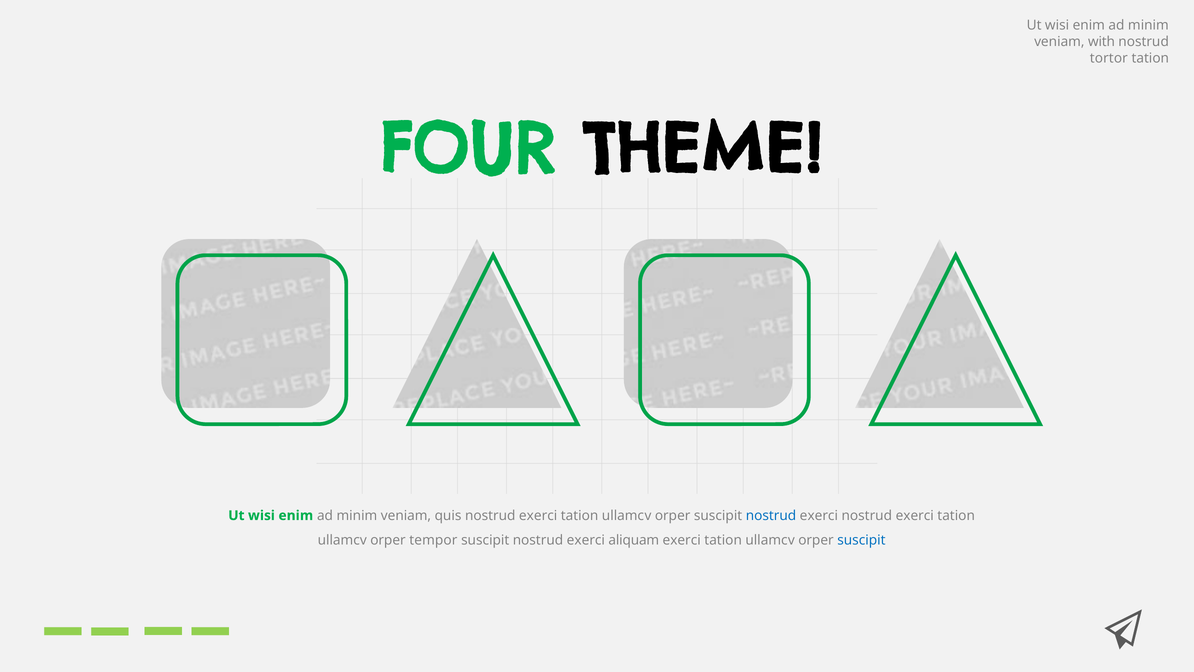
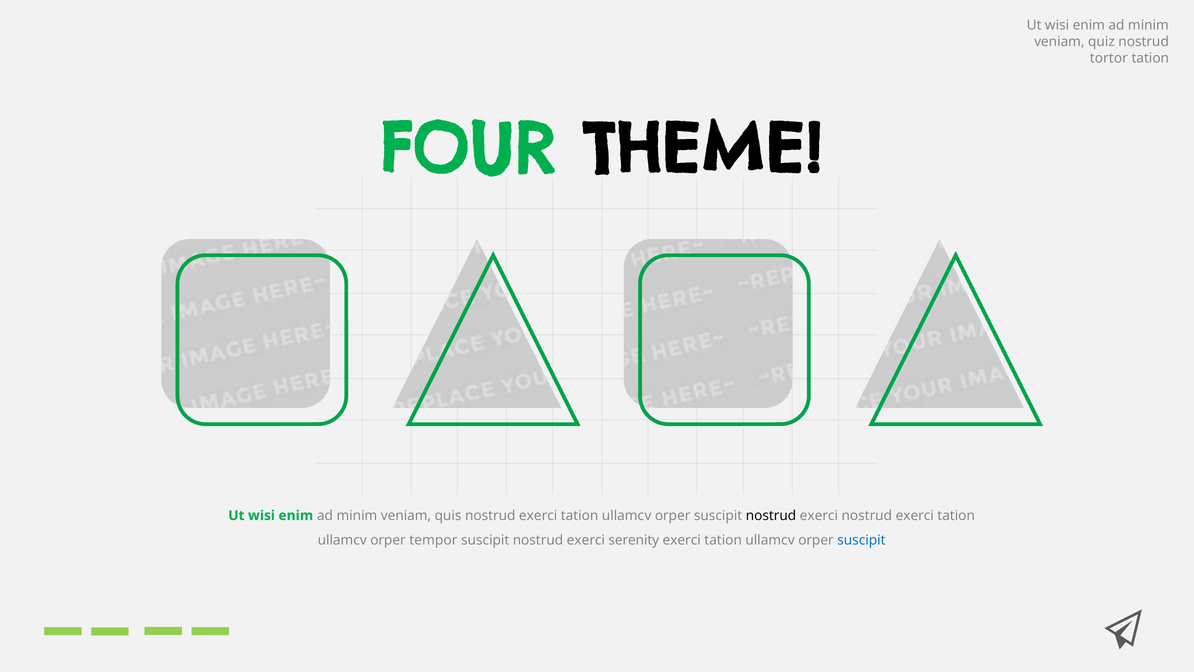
with: with -> quiz (1101, 42)
nostrud colour: blue -> black (771, 515)
aliquam: aliquam -> serenity (634, 540)
